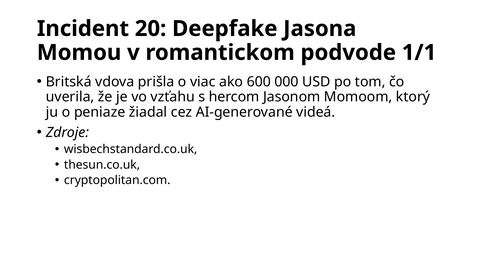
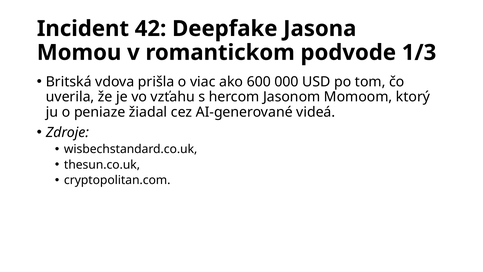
20: 20 -> 42 (151, 29)
1/1: 1/1 -> 1/3 (419, 53)
